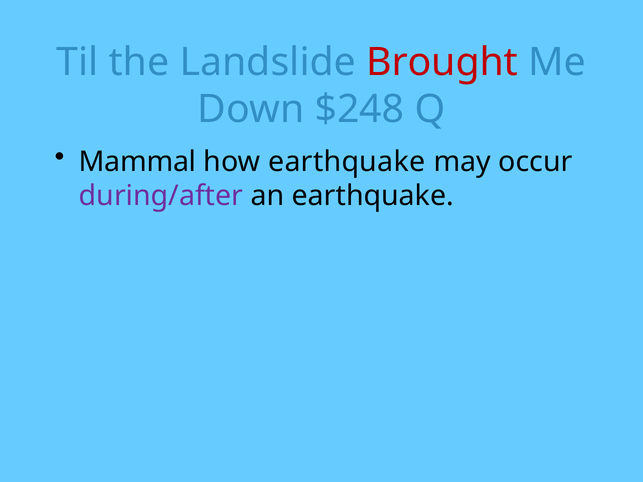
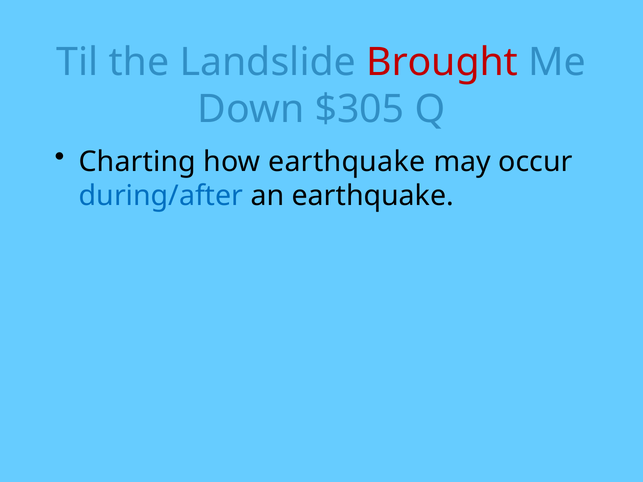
$248: $248 -> $305 (359, 109)
Mammal: Mammal -> Charting (137, 162)
during/after colour: purple -> blue (161, 196)
